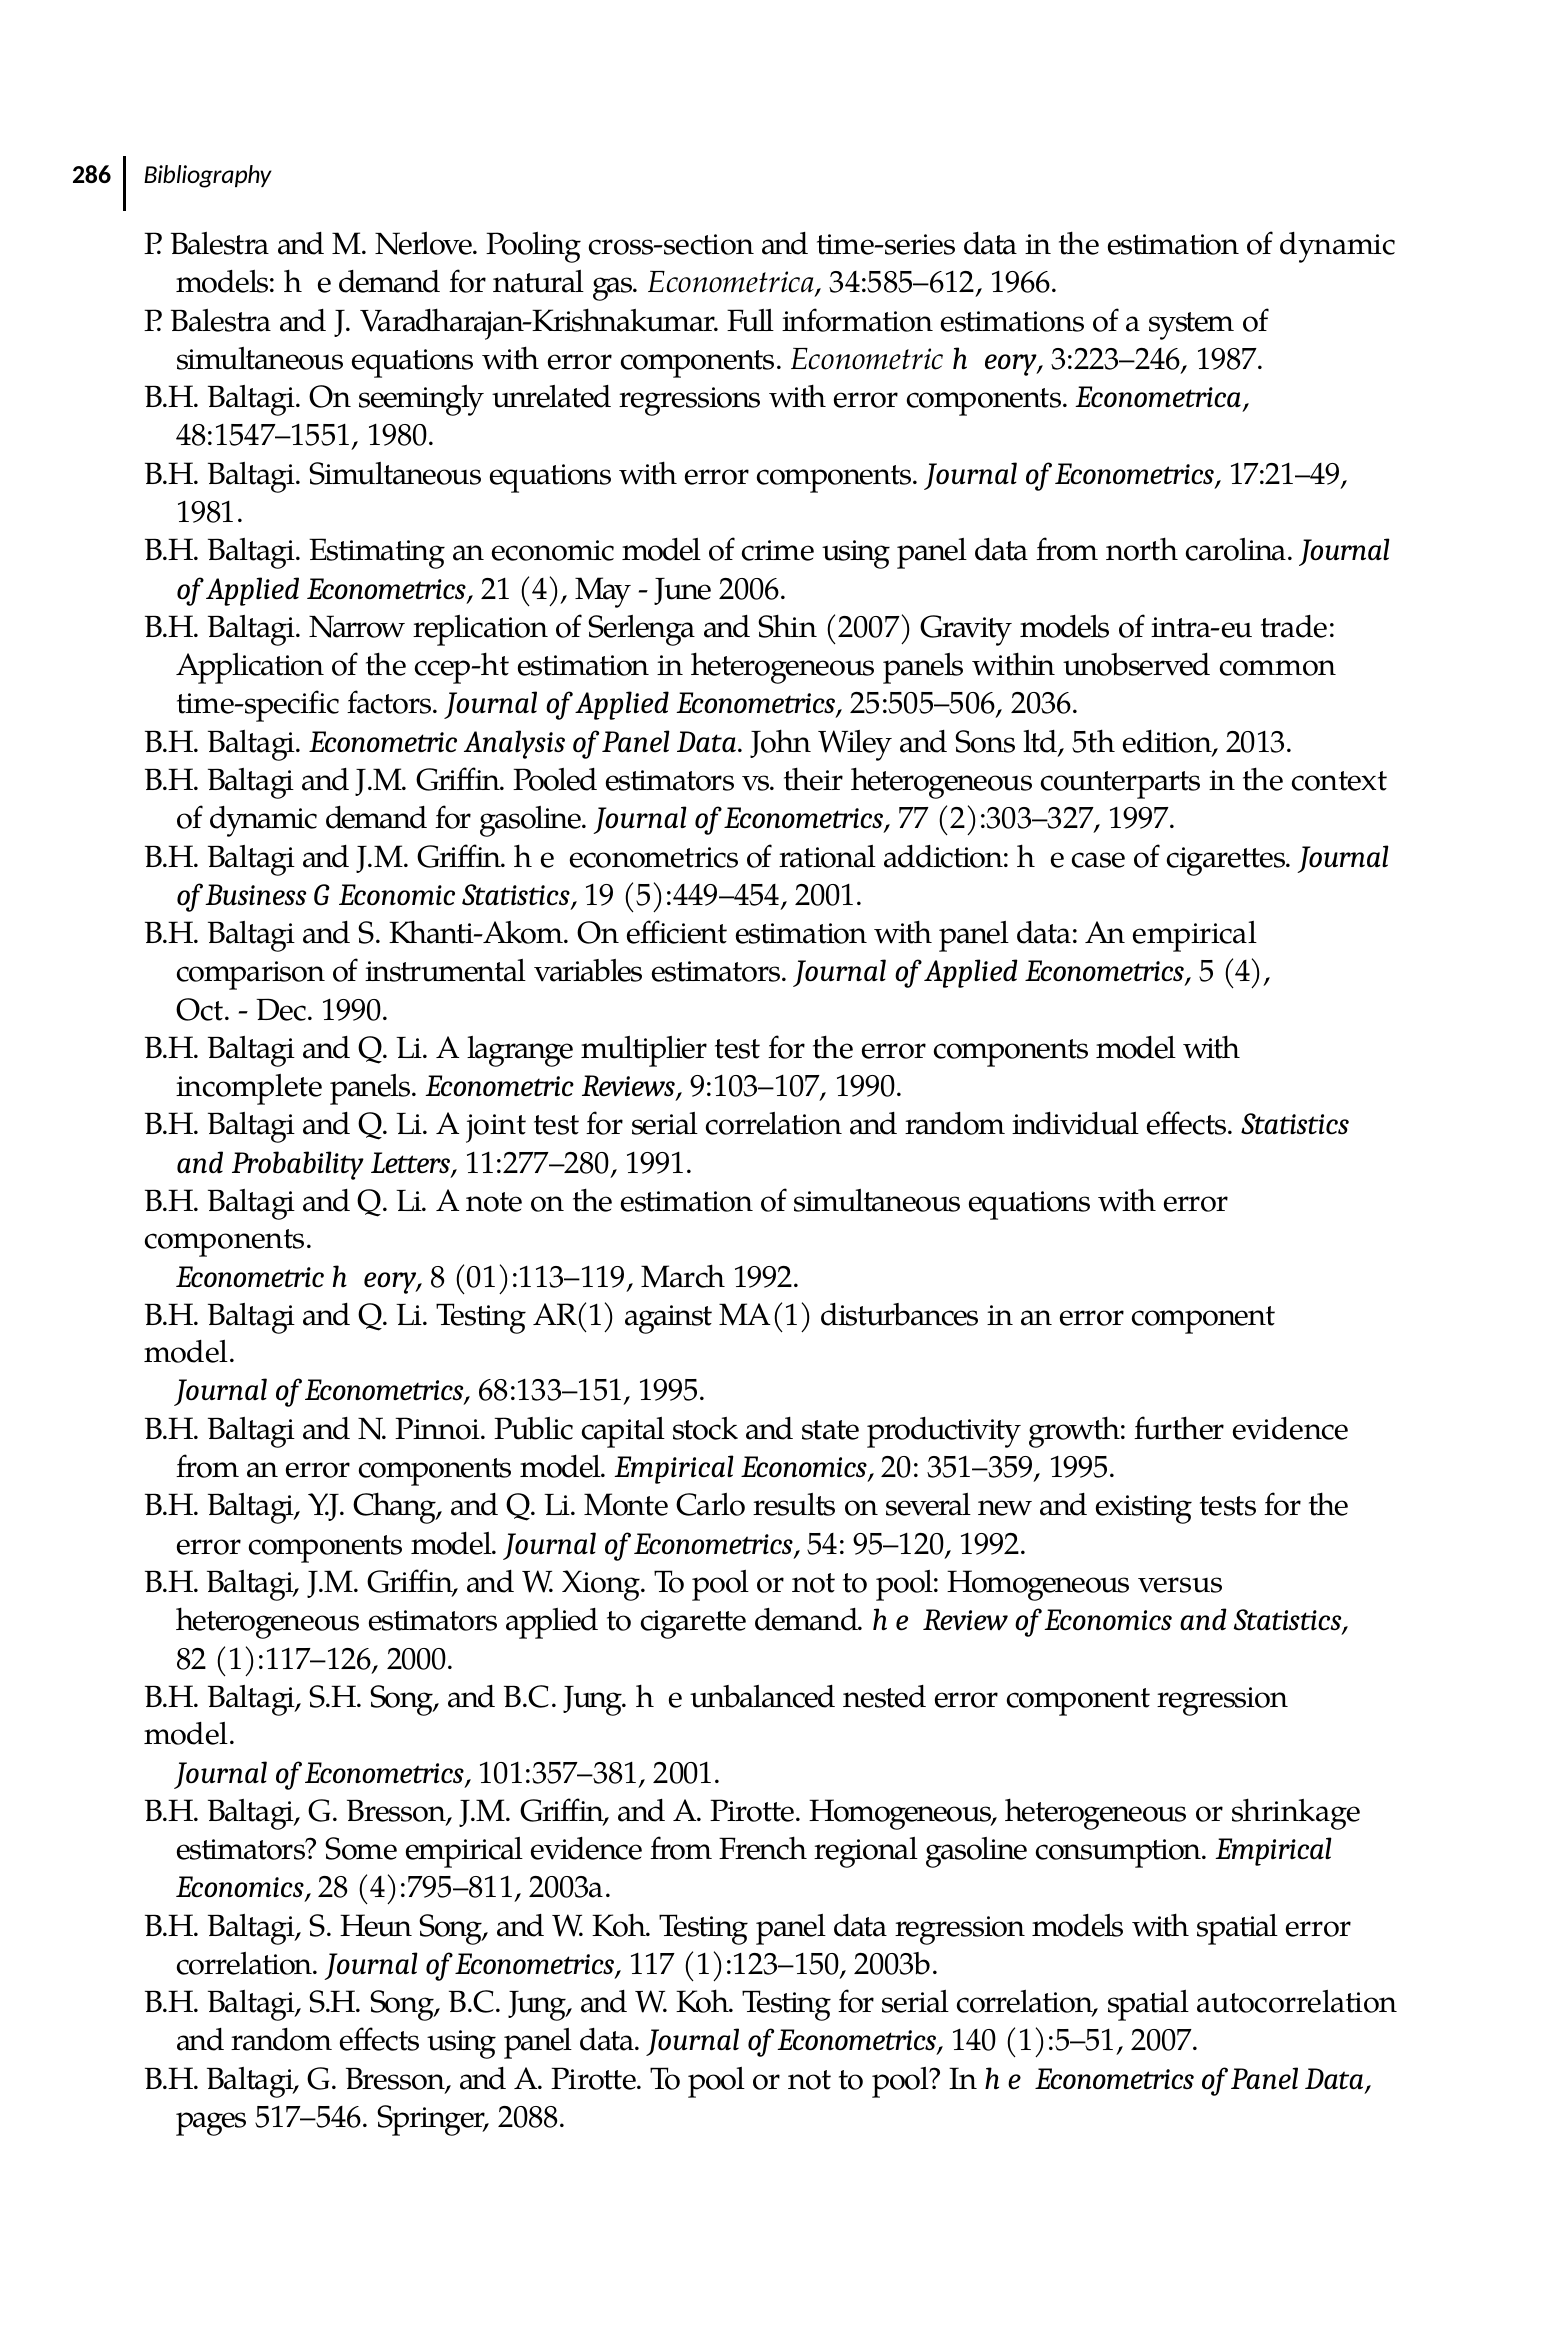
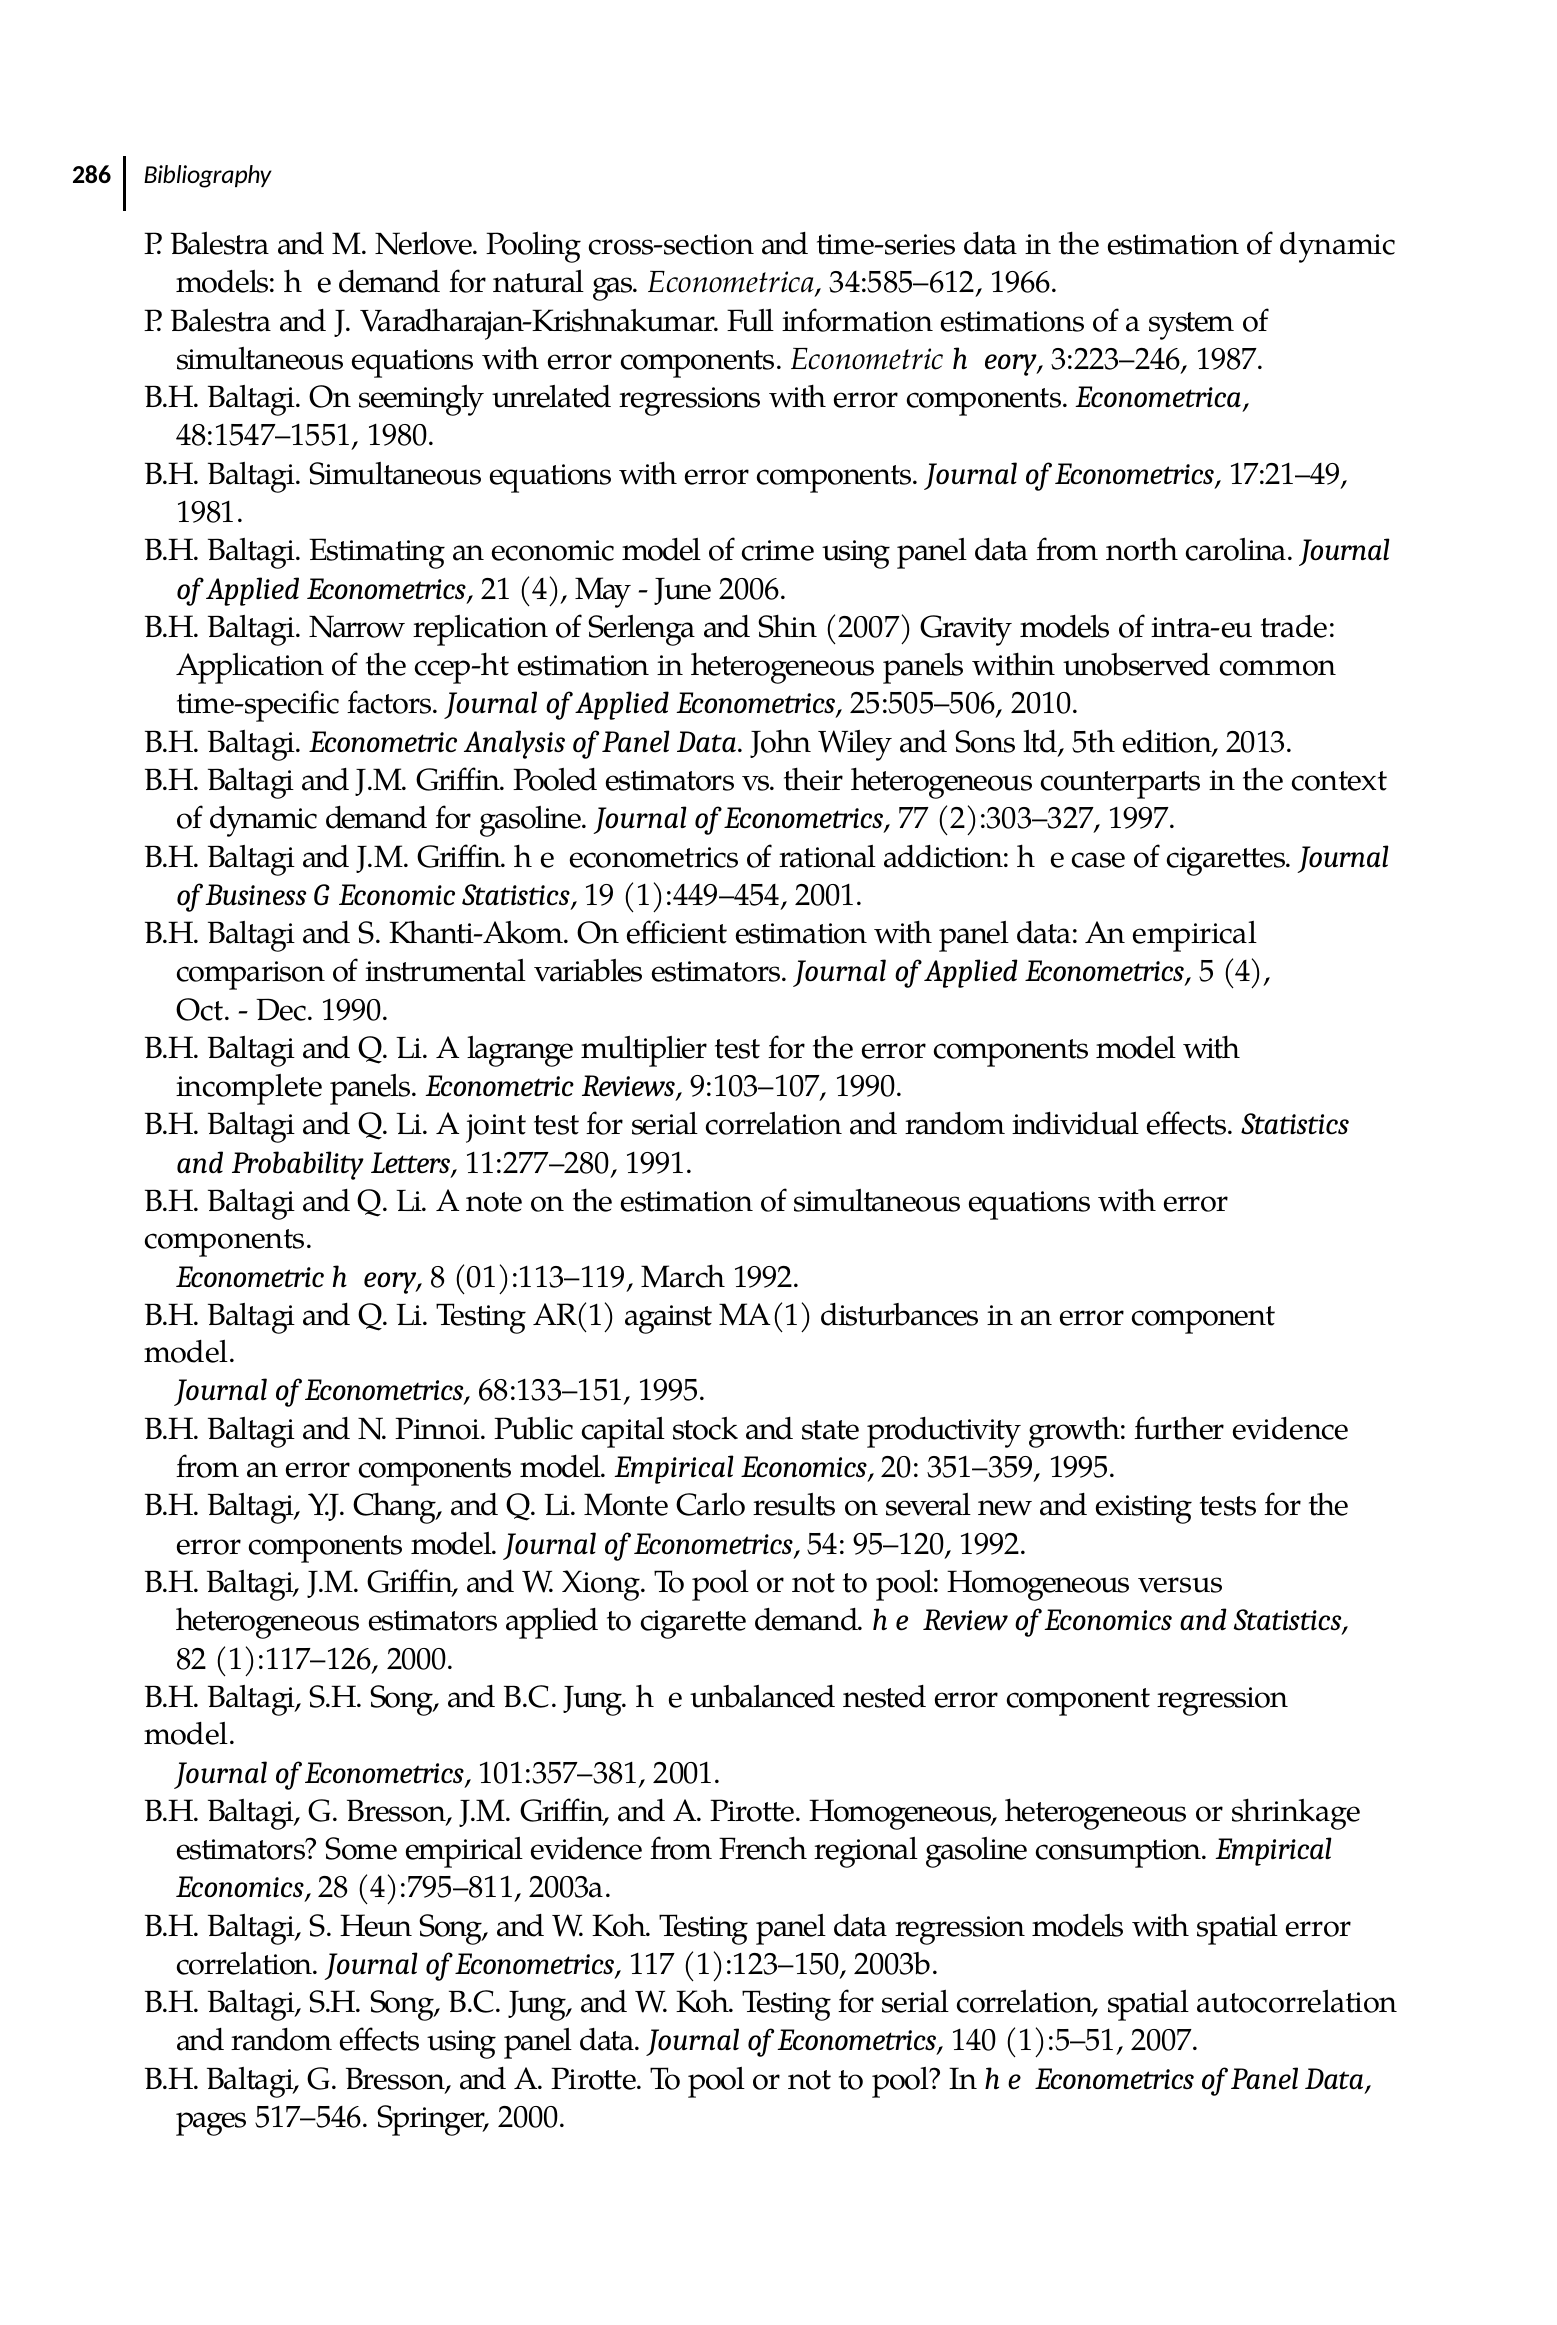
2036: 2036 -> 2010 (1045, 704)
5):449–454: 5):449–454 -> 1):449–454 (705, 896)
Springer 2088: 2088 -> 2000 (532, 2118)
